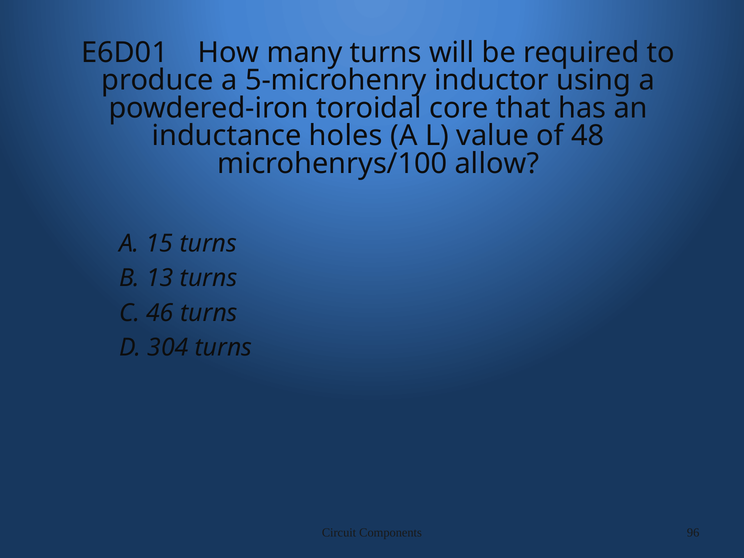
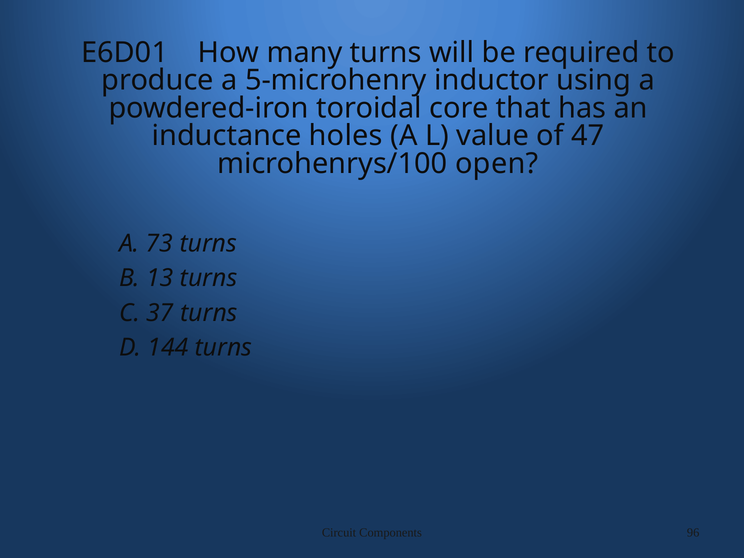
48: 48 -> 47 (588, 136)
allow: allow -> open (497, 164)
15: 15 -> 73 (159, 244)
46: 46 -> 37 (160, 313)
304: 304 -> 144 (168, 348)
